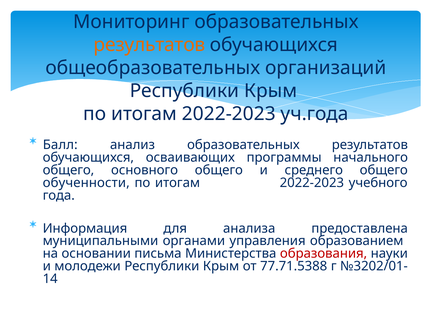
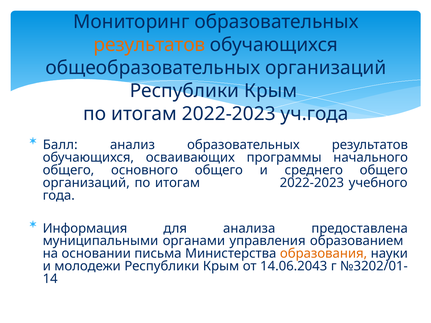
обученности: обученности -> организаций (86, 183)
образования colour: red -> orange (324, 254)
77.71.5388: 77.71.5388 -> 14.06.2043 (294, 266)
